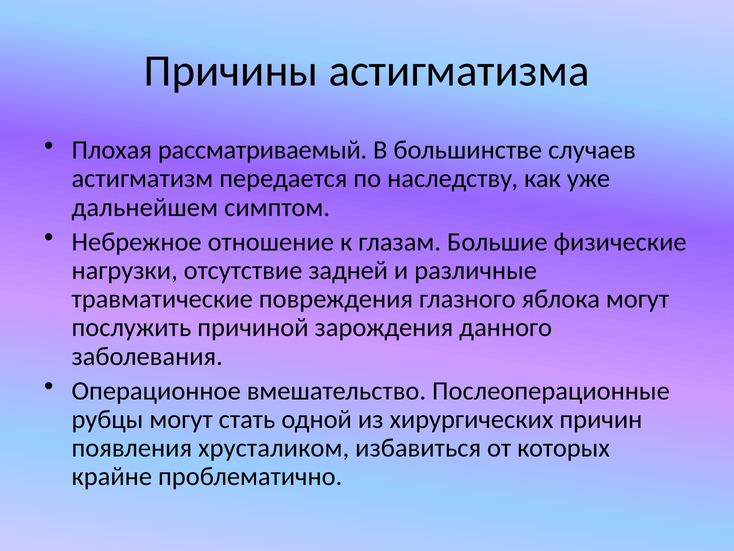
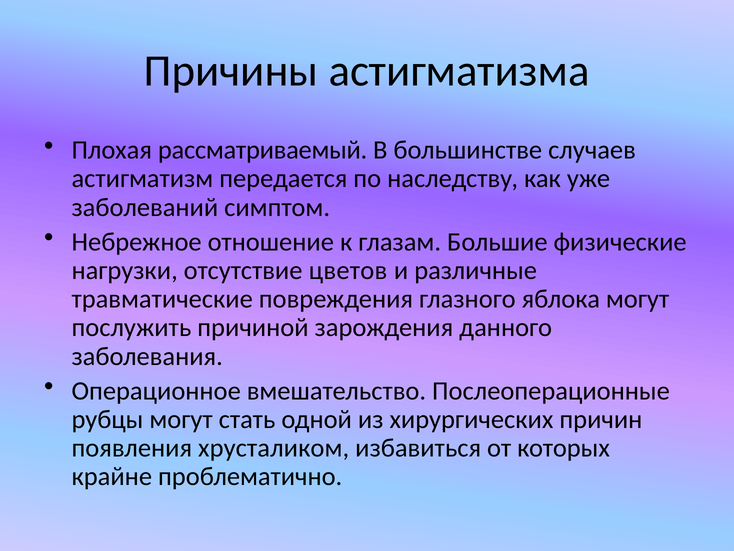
дальнейшем: дальнейшем -> заболеваний (145, 207)
задней: задней -> цветов (348, 270)
